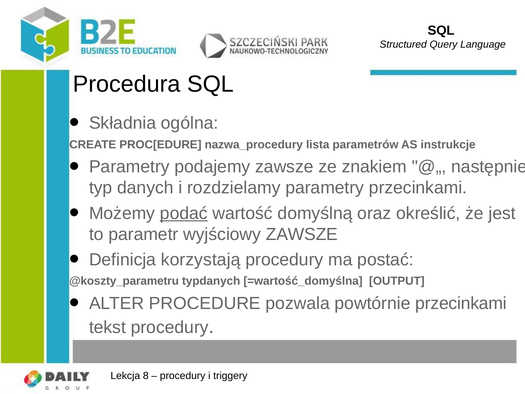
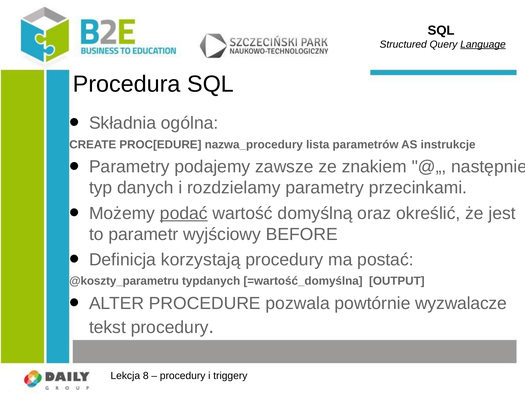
Language underline: none -> present (483, 44)
wyjściowy ZAWSZE: ZAWSZE -> BEFORE (302, 234)
powtórnie przecinkami: przecinkami -> wyzwalacze (461, 303)
